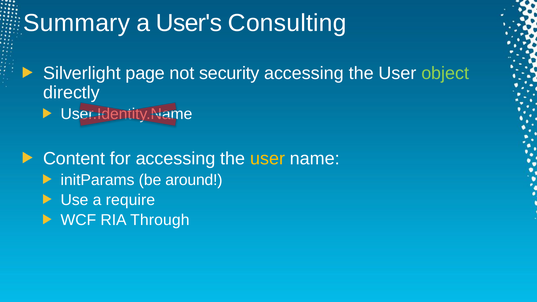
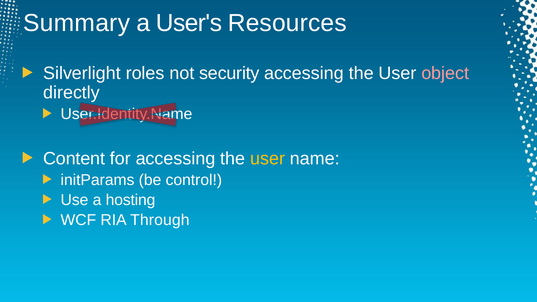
Consulting: Consulting -> Resources (287, 23)
page: page -> roles (145, 73)
object colour: light green -> pink (445, 73)
around: around -> control (194, 180)
require: require -> hosting (131, 200)
